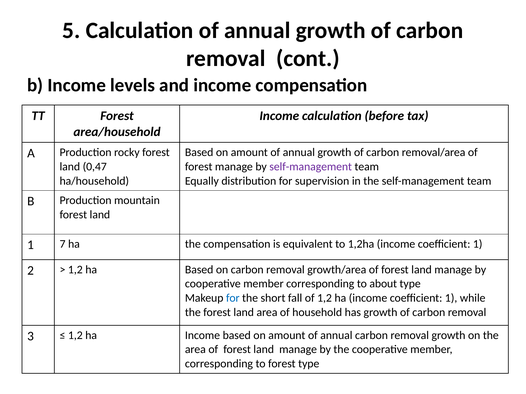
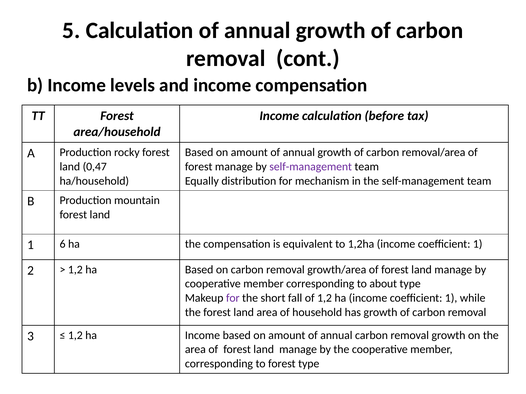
supervision: supervision -> mechanism (322, 181)
7: 7 -> 6 (63, 244)
for colour: blue -> purple (233, 298)
